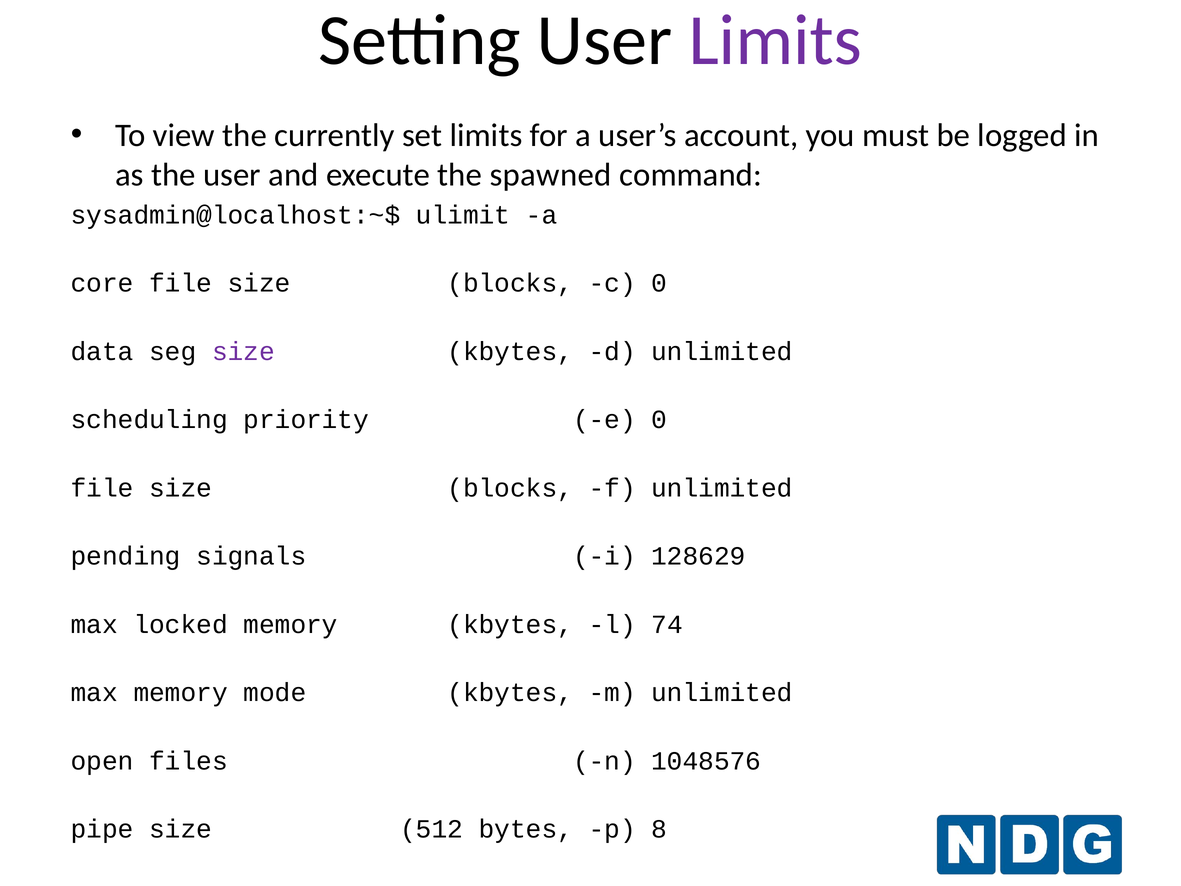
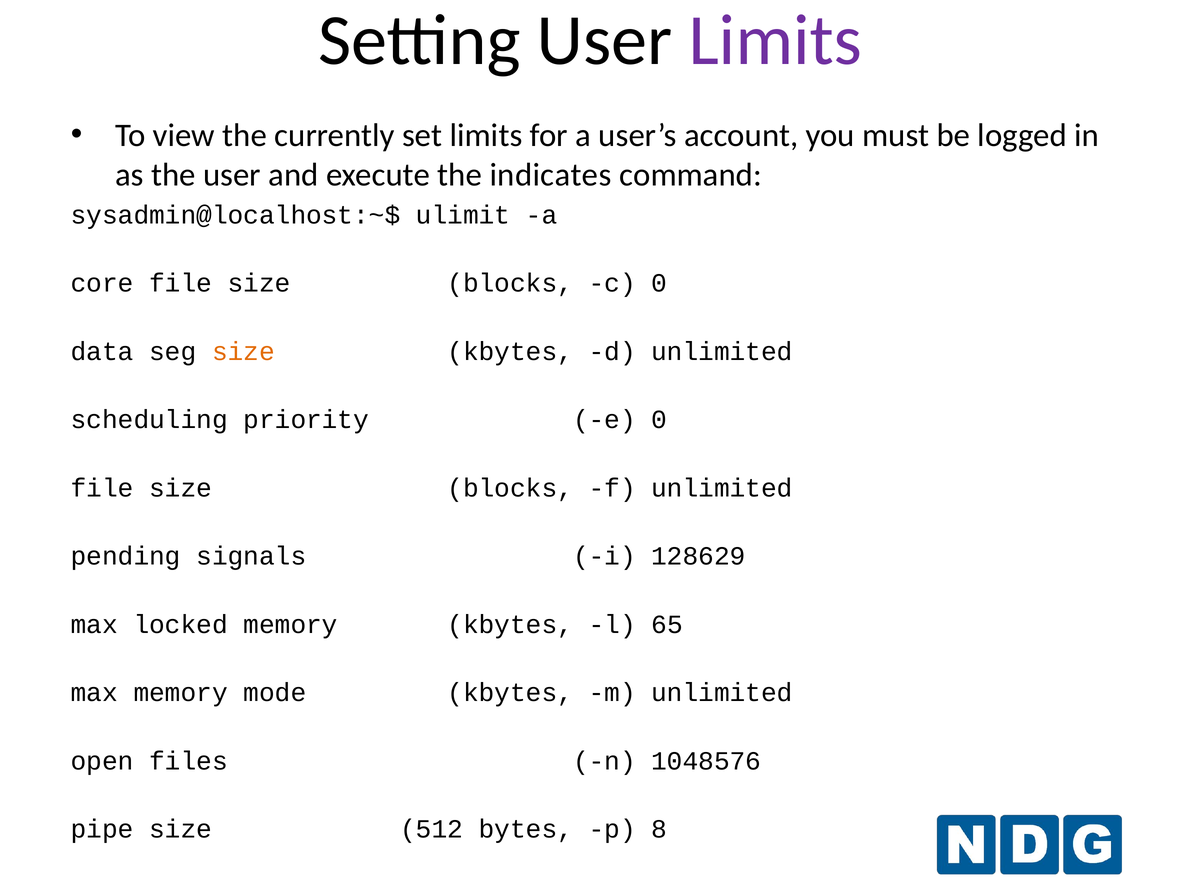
spawned: spawned -> indicates (551, 175)
size colour: purple -> orange (243, 351)
74: 74 -> 65 (667, 624)
